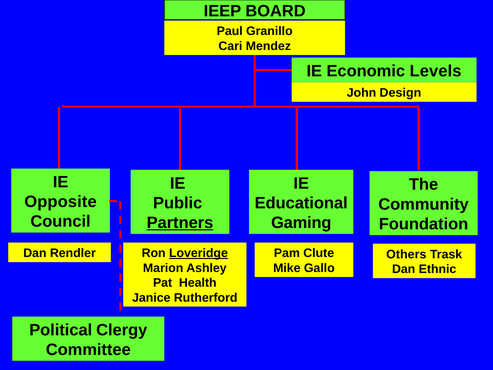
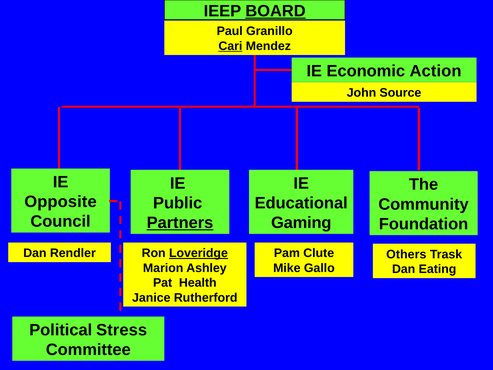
BOARD underline: none -> present (276, 11)
Cari underline: none -> present (230, 46)
Levels: Levels -> Action (436, 71)
Design: Design -> Source (400, 93)
Ethnic: Ethnic -> Eating (438, 269)
Clergy: Clergy -> Stress (122, 330)
